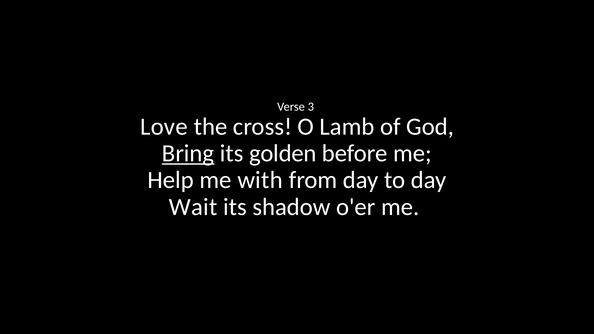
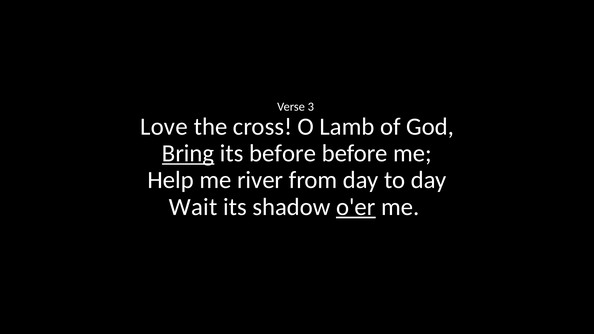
its golden: golden -> before (283, 153)
with: with -> river (260, 180)
o'er underline: none -> present (356, 207)
